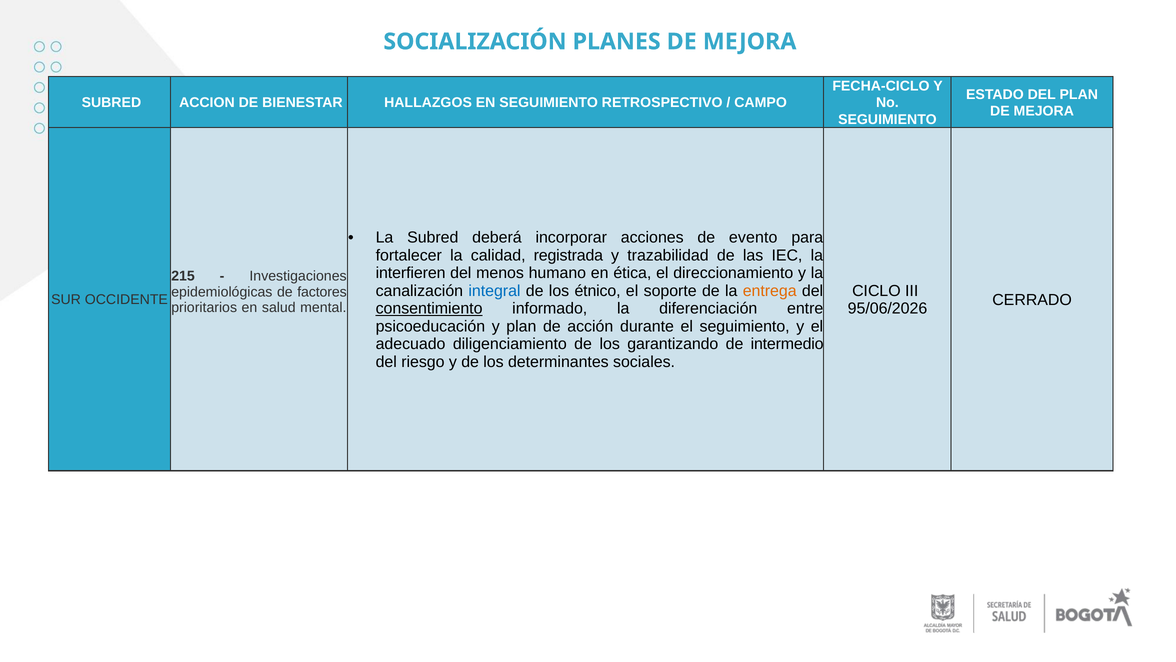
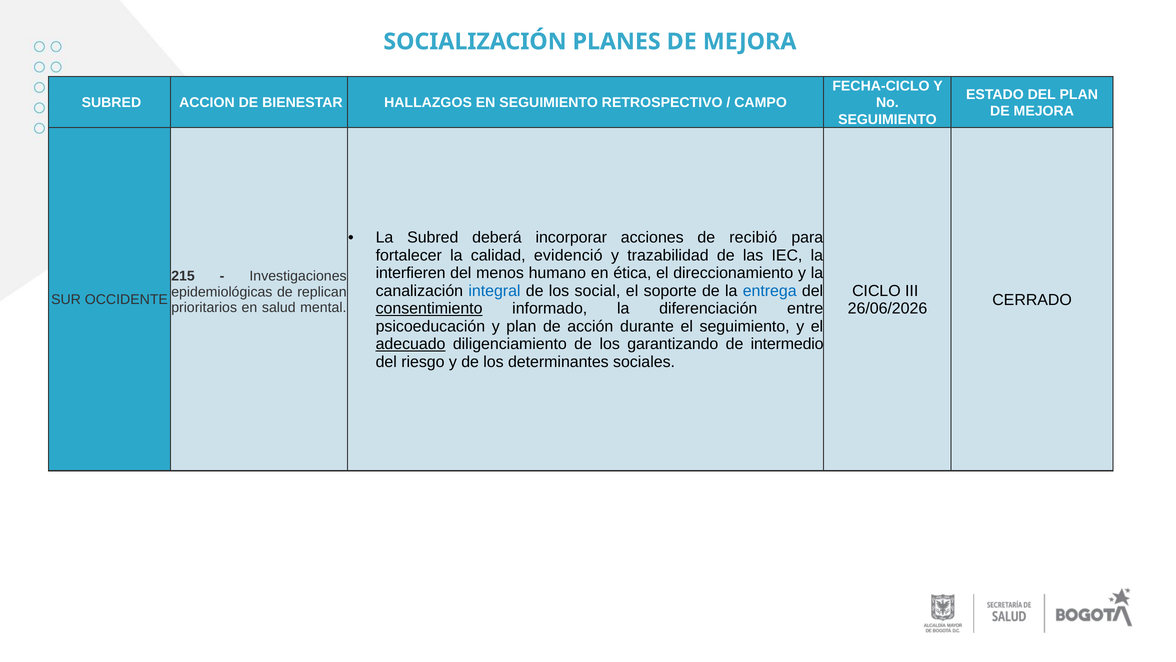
evento: evento -> recibió (753, 237)
registrada: registrada -> evidenció (568, 255)
étnico: étnico -> social (597, 291)
entrega colour: orange -> blue (770, 291)
factores: factores -> replican (322, 292)
95/06/2026: 95/06/2026 -> 26/06/2026 (887, 308)
adecuado underline: none -> present (411, 344)
